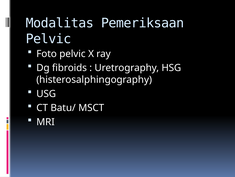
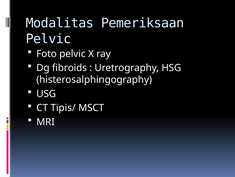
Batu/: Batu/ -> Tipis/ (63, 107)
